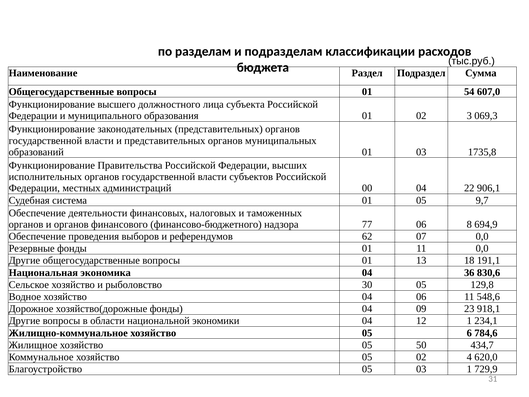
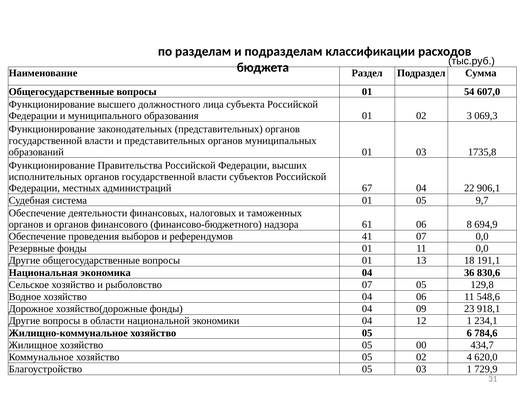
00: 00 -> 67 (367, 188)
77: 77 -> 61 (367, 224)
62: 62 -> 41 (367, 236)
рыболовство 30: 30 -> 07 (367, 285)
50: 50 -> 00 (421, 345)
